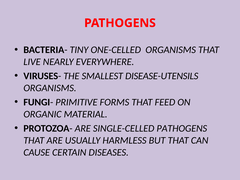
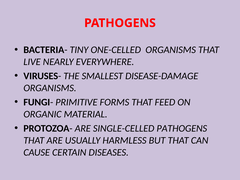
DISEASE-UTENSILS: DISEASE-UTENSILS -> DISEASE-DAMAGE (162, 76)
